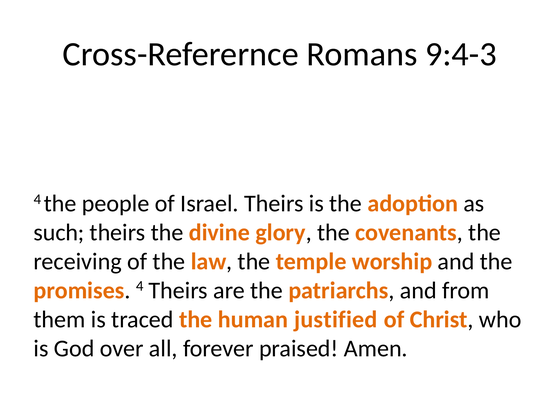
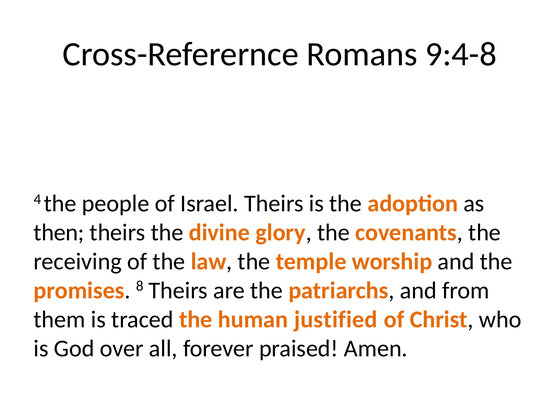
9:4-3: 9:4-3 -> 9:4-8 (461, 54)
such: such -> then (59, 233)
promises 4: 4 -> 8 (140, 286)
